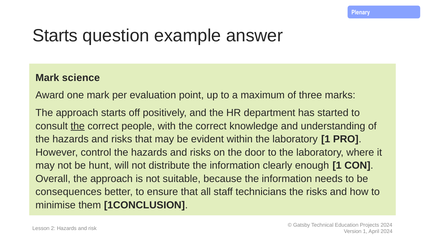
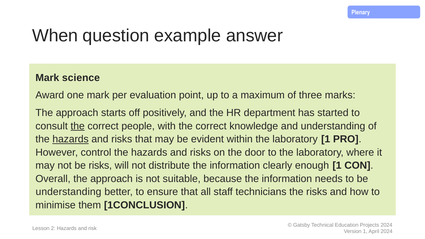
Starts: Starts -> When (55, 36)
hazards underline: none -> present (71, 139)
be hunt: hunt -> risks (100, 166)
consequences: consequences -> understanding (69, 192)
